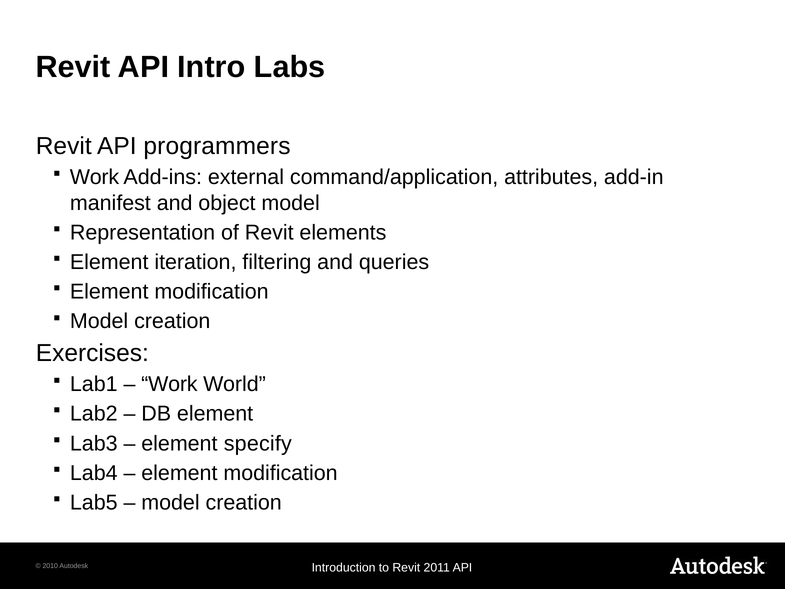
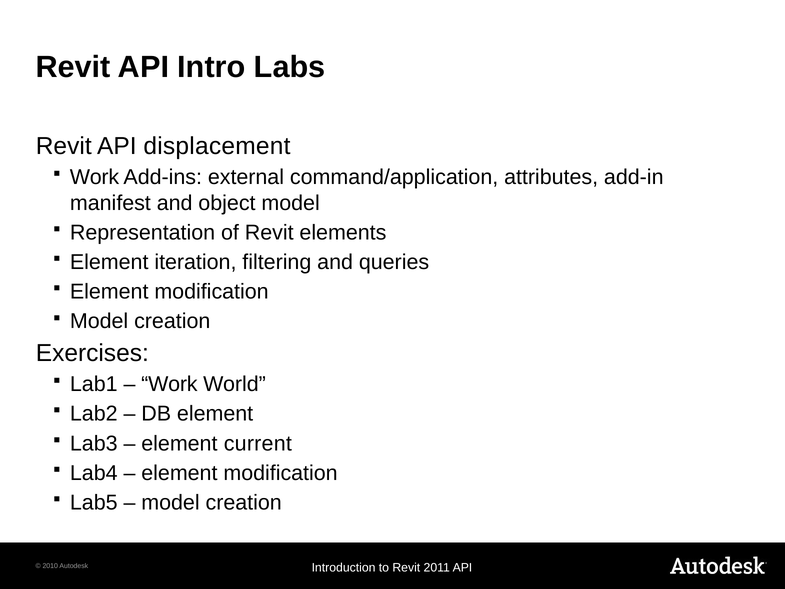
programmers: programmers -> displacement (217, 146)
specify: specify -> current (258, 443)
